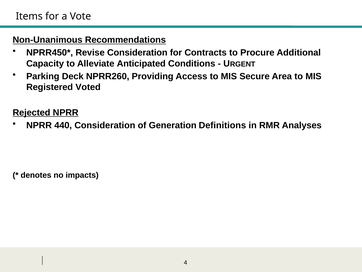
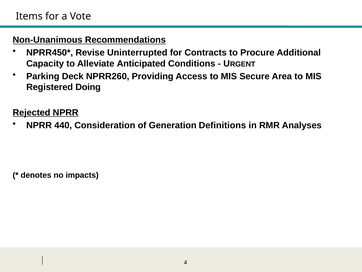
Revise Consideration: Consideration -> Uninterrupted (137, 53)
Voted: Voted -> Doing (88, 87)
